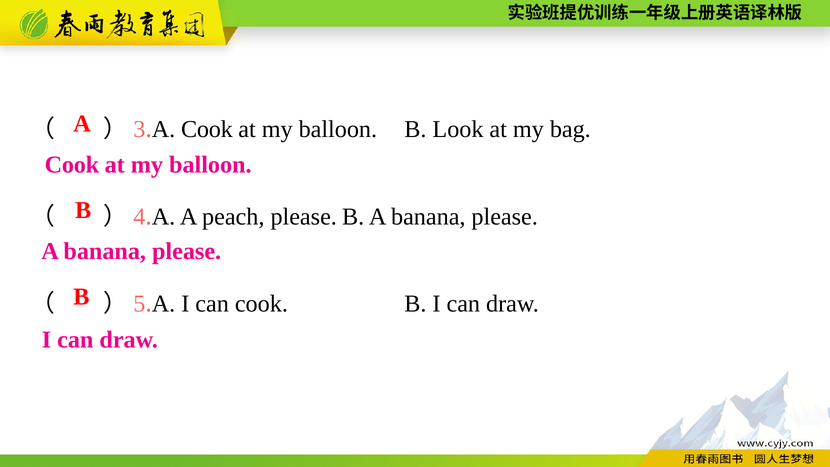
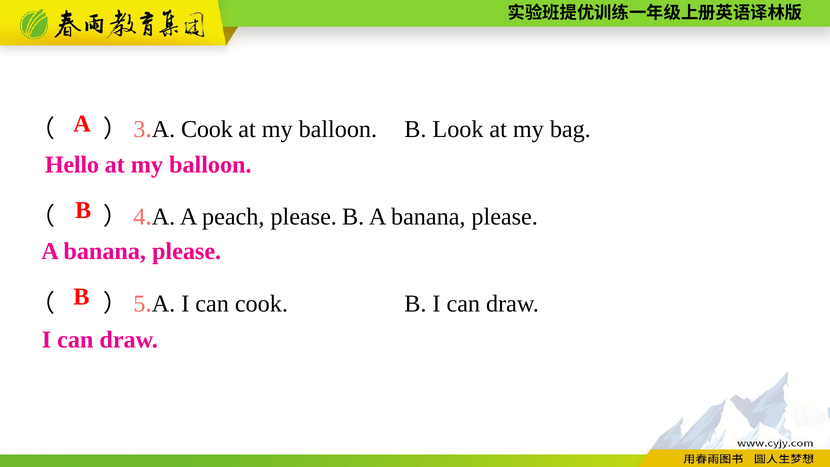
Cook: Cook -> Hello (72, 164)
